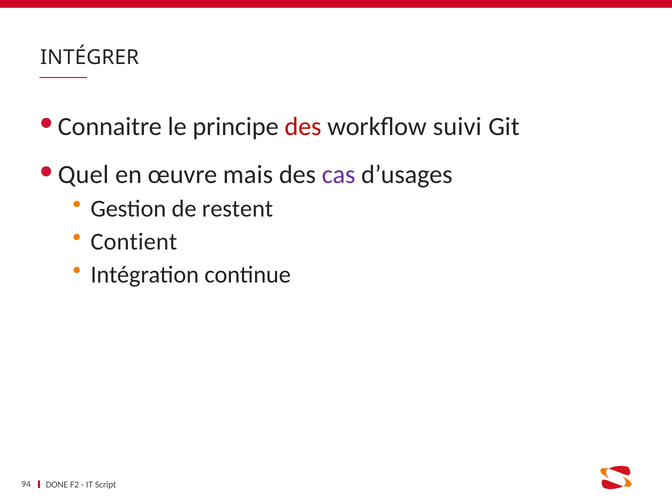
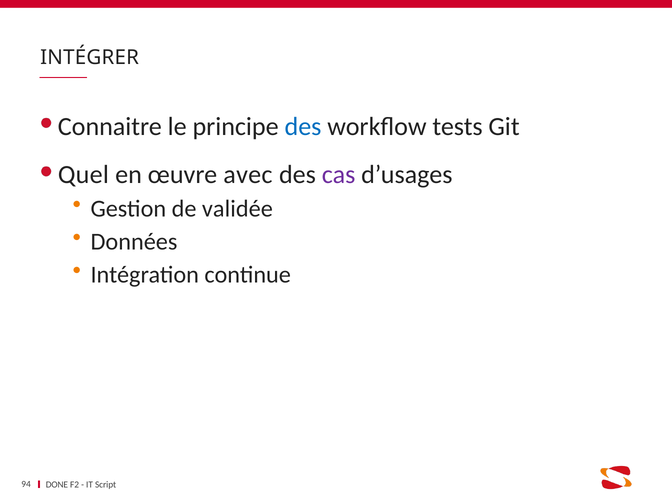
des colour: red -> blue (303, 127)
suivi: suivi -> tests (458, 127)
mais: mais -> avec (248, 175)
restent: restent -> validée (237, 209)
Contient: Contient -> Données (134, 242)
